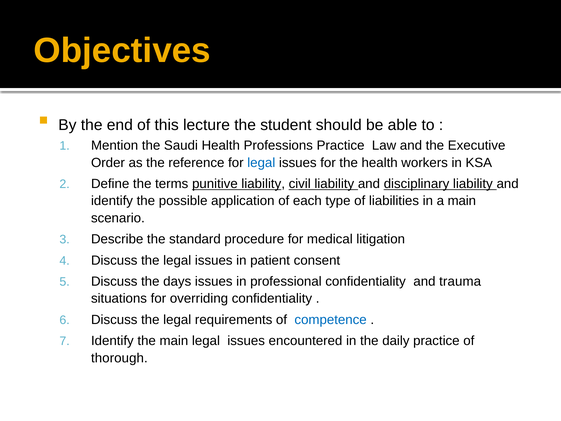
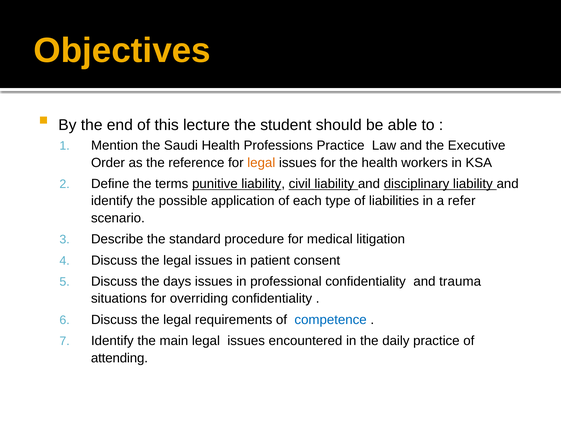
legal colour: blue -> orange (261, 163)
a main: main -> refer (462, 201)
thorough: thorough -> attending (119, 358)
